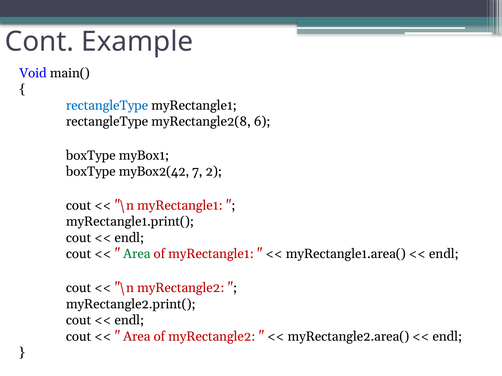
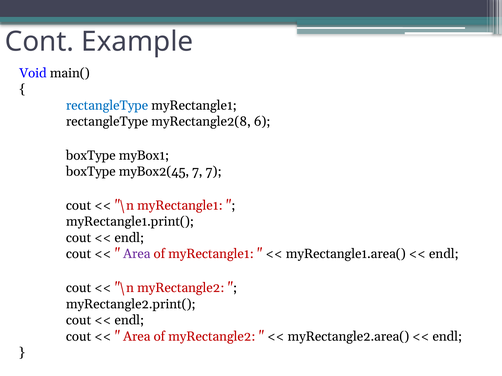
myBox2(42: myBox2(42 -> myBox2(45 (154, 172)
7 2: 2 -> 7 (214, 172)
Area colour: green -> purple (137, 254)
